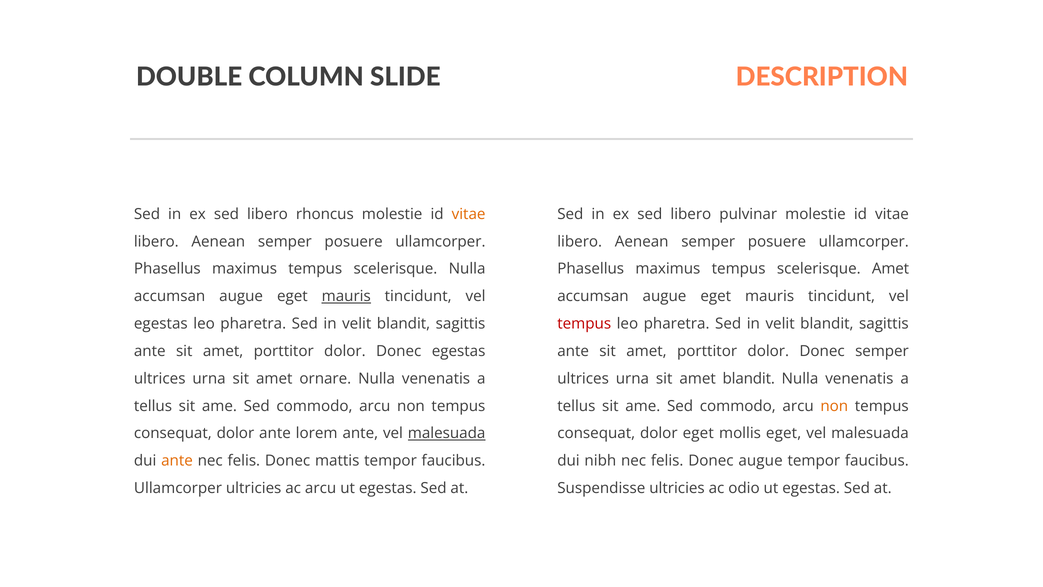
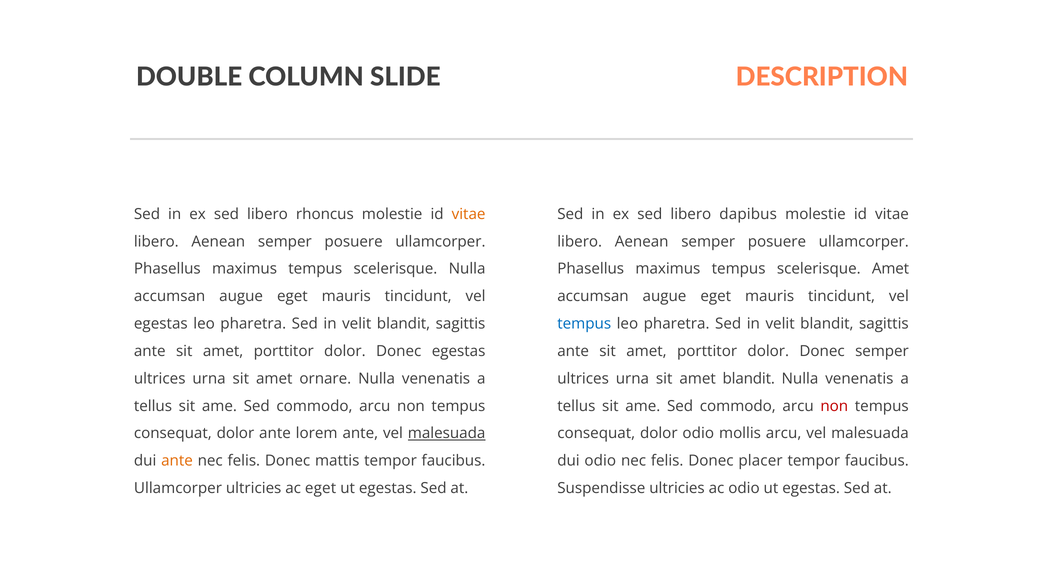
pulvinar: pulvinar -> dapibus (748, 214)
mauris underline: present -> none (346, 296)
tempus colour: red -> blue (584, 324)
non colour: orange -> red (834, 406)
dolor eget: eget -> odio (698, 433)
mollis eget: eget -> arcu (784, 433)
dui nibh: nibh -> odio (600, 461)
Donec augue: augue -> placer (761, 461)
ac arcu: arcu -> eget (321, 488)
